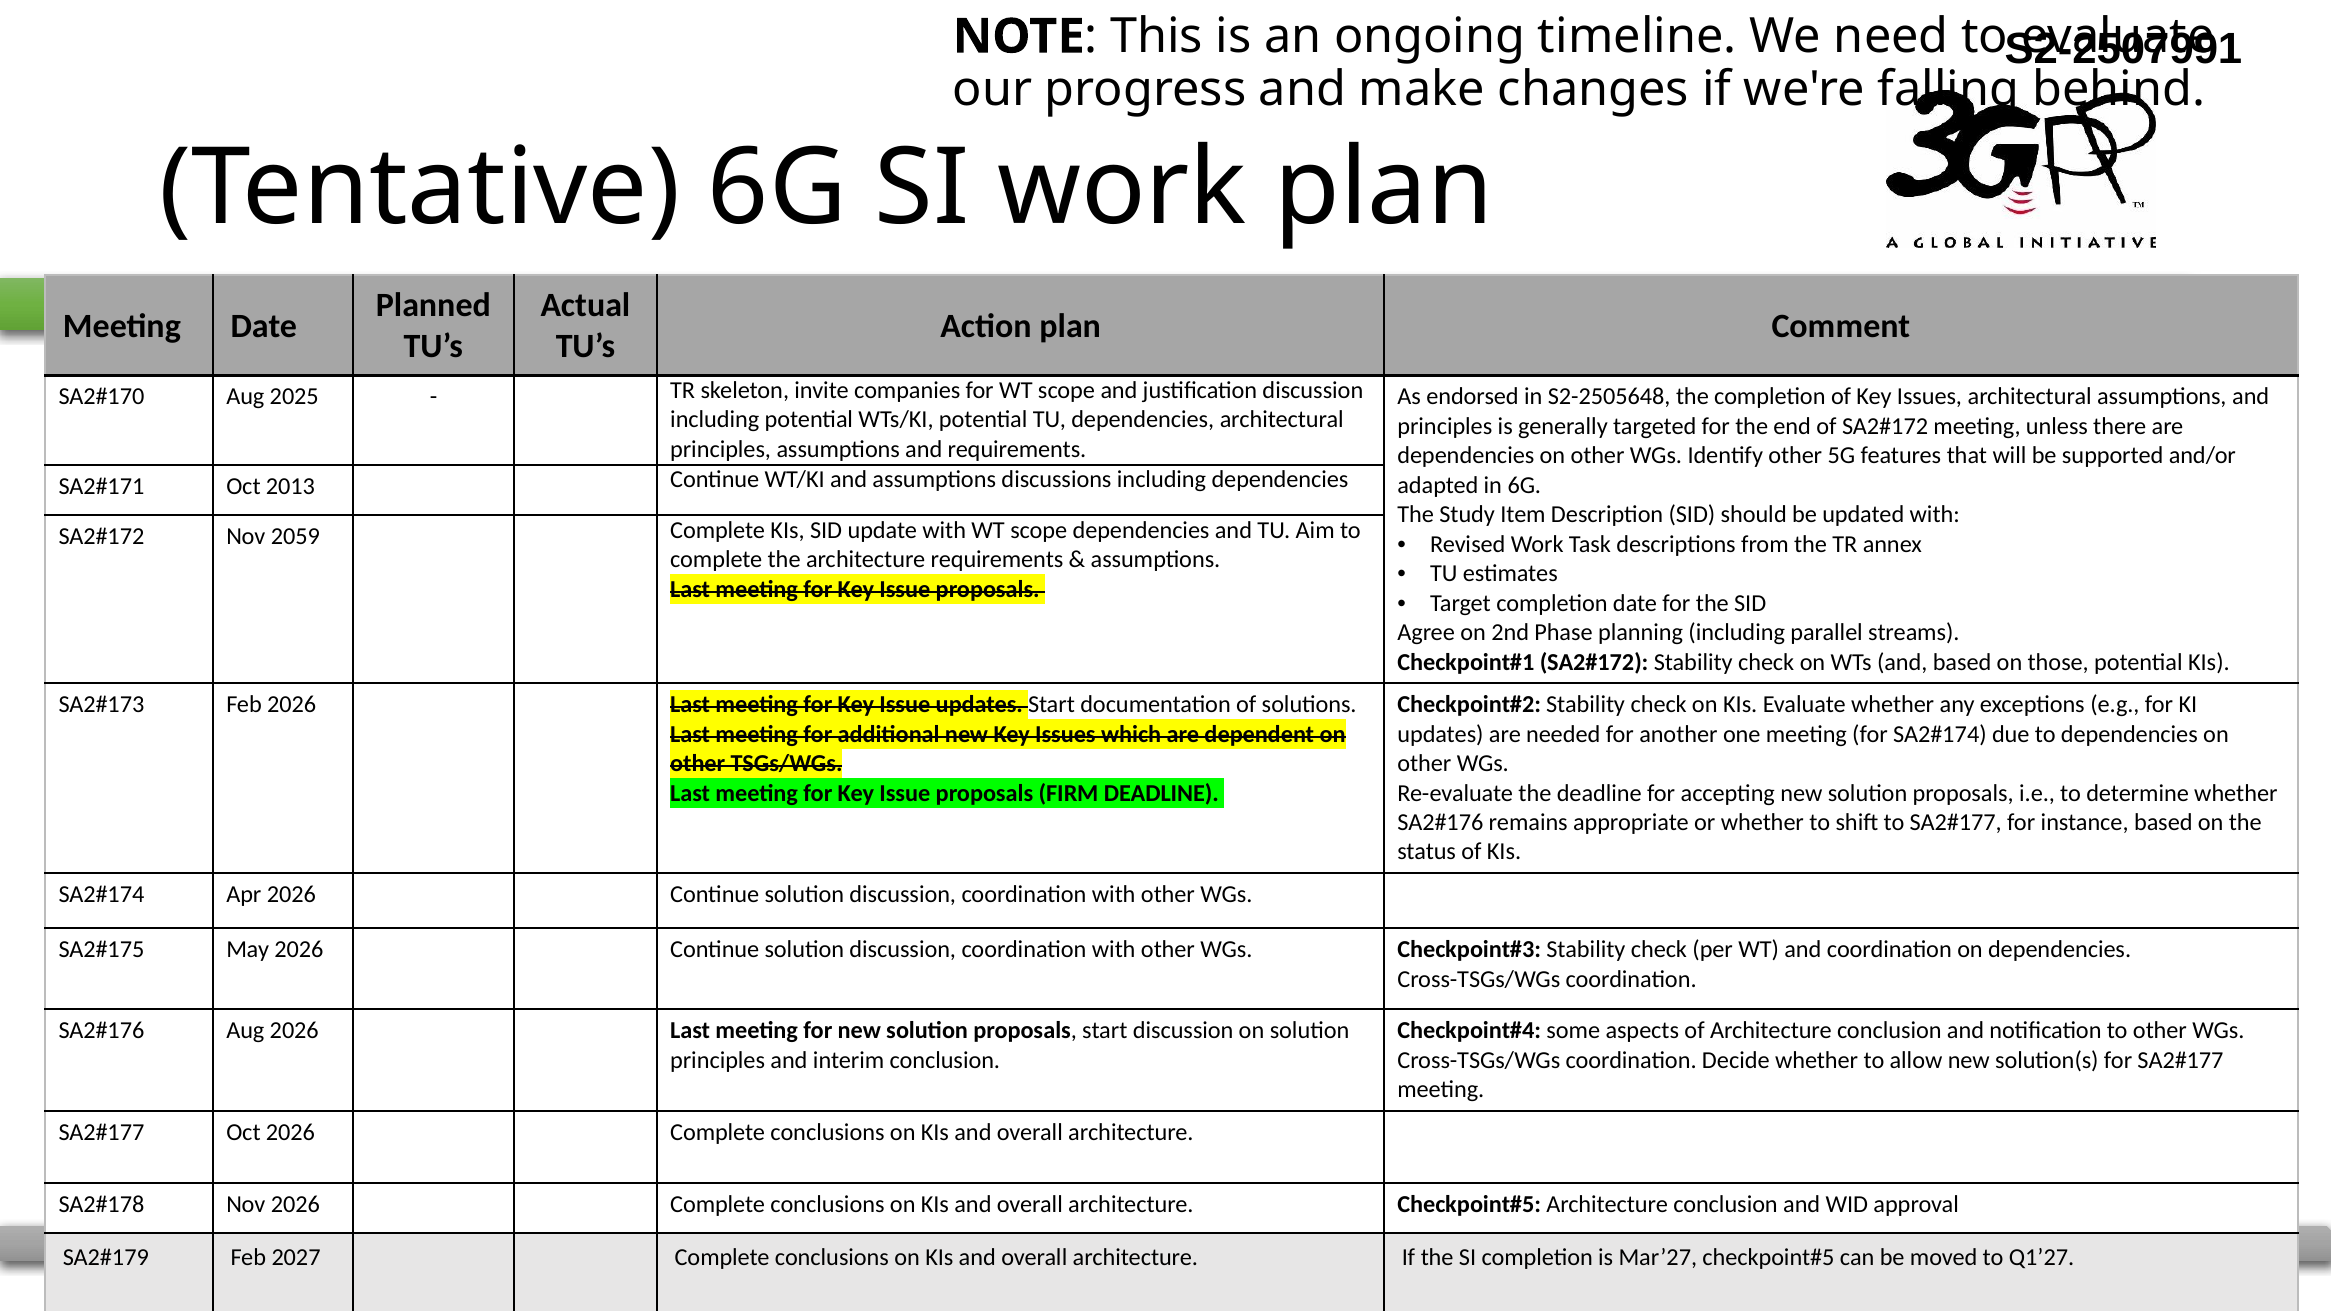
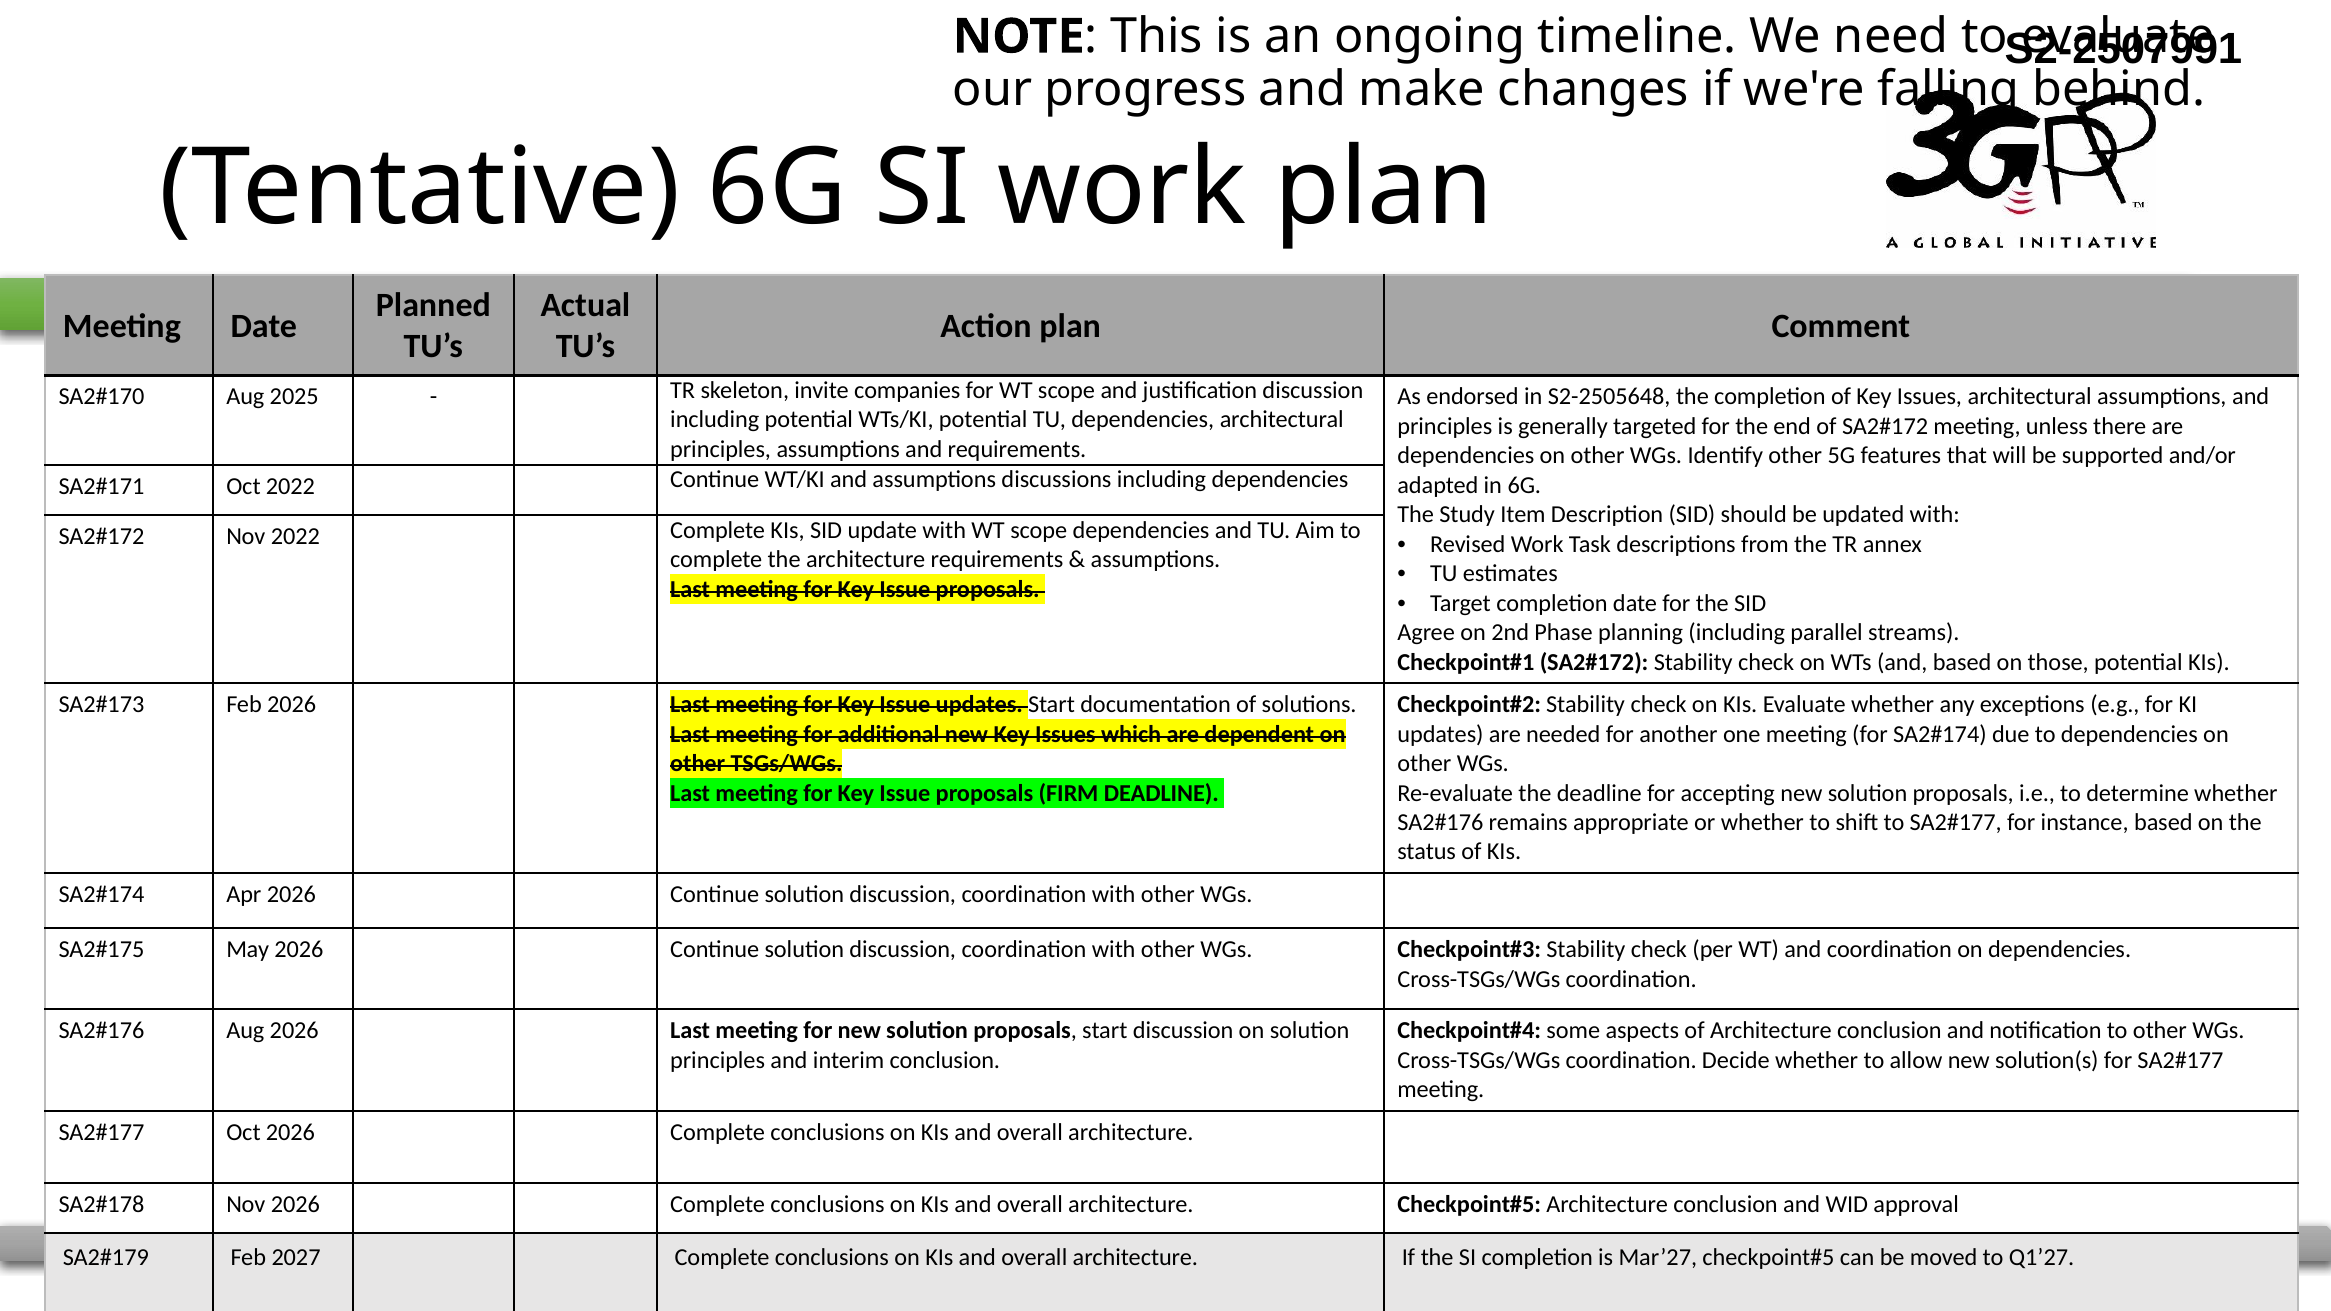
Oct 2013: 2013 -> 2022 (290, 486)
Nov 2059: 2059 -> 2022 (295, 537)
